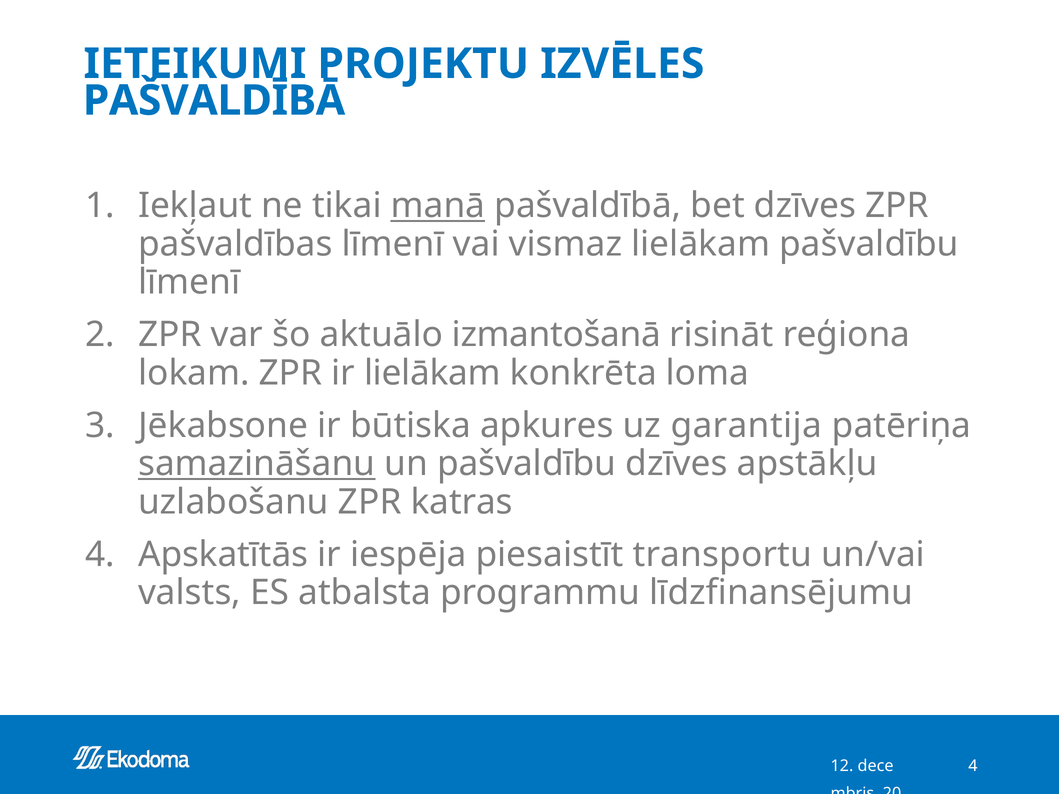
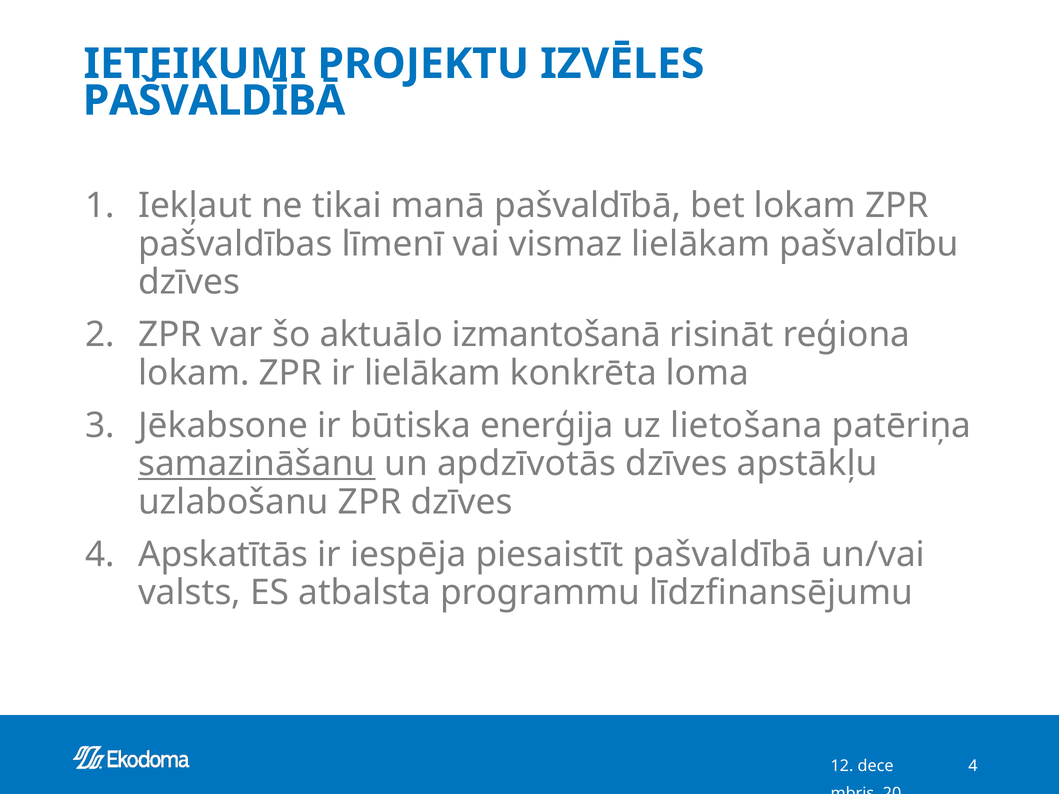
manā underline: present -> none (438, 206)
bet dzīves: dzīves -> lokam (805, 206)
līmenī: līmenī -> dzīves (189, 282)
apkures: apkures -> enerģija (547, 426)
garantija: garantija -> lietošana (746, 426)
un pašvaldību: pašvaldību -> apdzīvotās (527, 464)
ZPR katras: katras -> dzīves (462, 502)
piesaistīt transportu: transportu -> pašvaldībā (722, 555)
